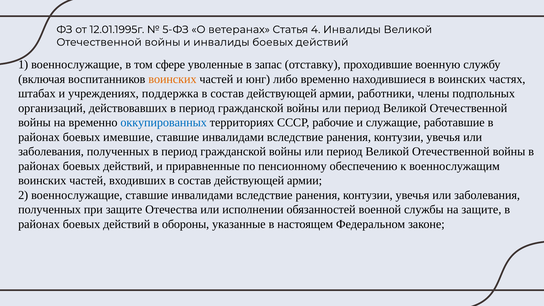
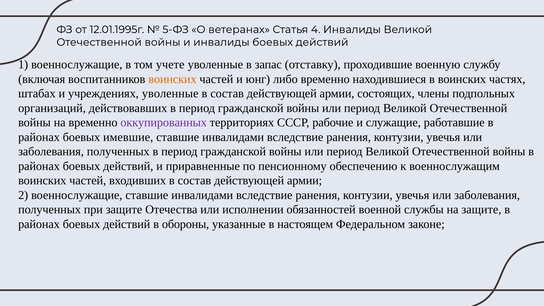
сфере: сфере -> учете (170, 65)
учреждениях поддержка: поддержка -> уволенные (170, 94)
работники: работники -> состоящих (386, 94)
оккупированных colour: blue -> purple (164, 123)
